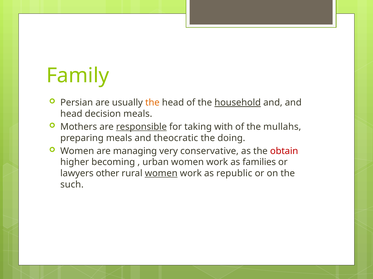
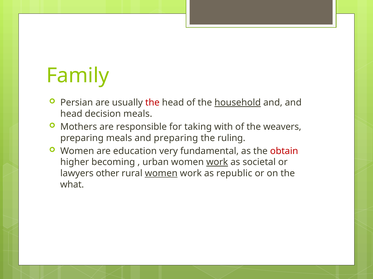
the colour: orange -> red (152, 103)
responsible underline: present -> none (141, 127)
mullahs: mullahs -> weavers (282, 127)
and theocratic: theocratic -> preparing (176, 138)
doing: doing -> ruling (231, 138)
managing: managing -> education (135, 151)
conservative: conservative -> fundamental (210, 151)
work underline: none -> present (217, 163)
families: families -> societal (259, 163)
such: such -> what (72, 185)
